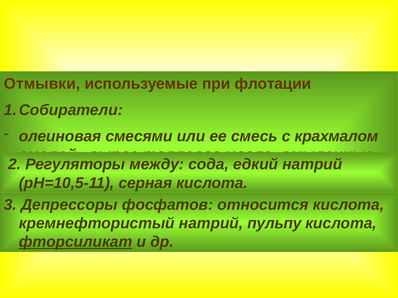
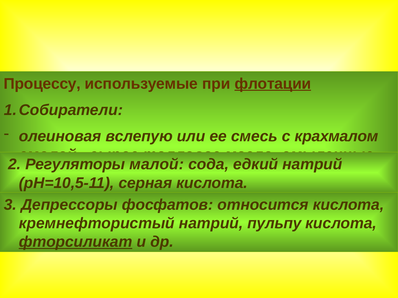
Отмывки: Отмывки -> Процессу (42, 84)
флотации underline: none -> present (273, 84)
смесями: смесями -> вслепую (139, 136)
между: между -> малой (157, 165)
